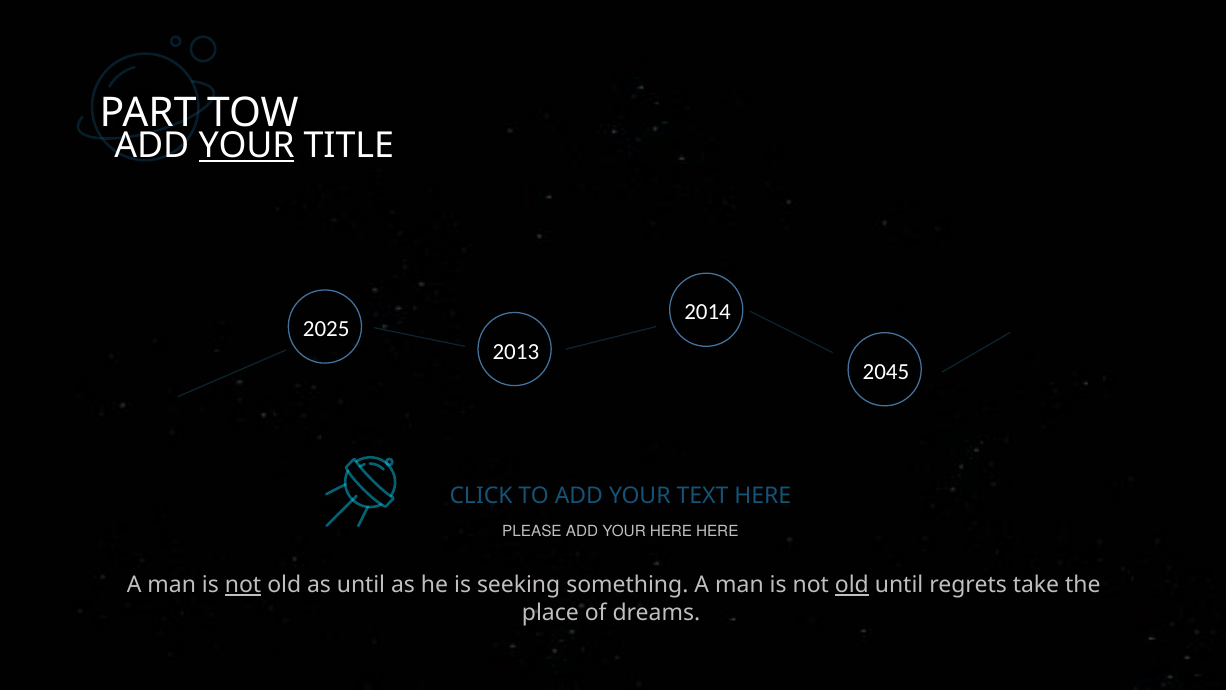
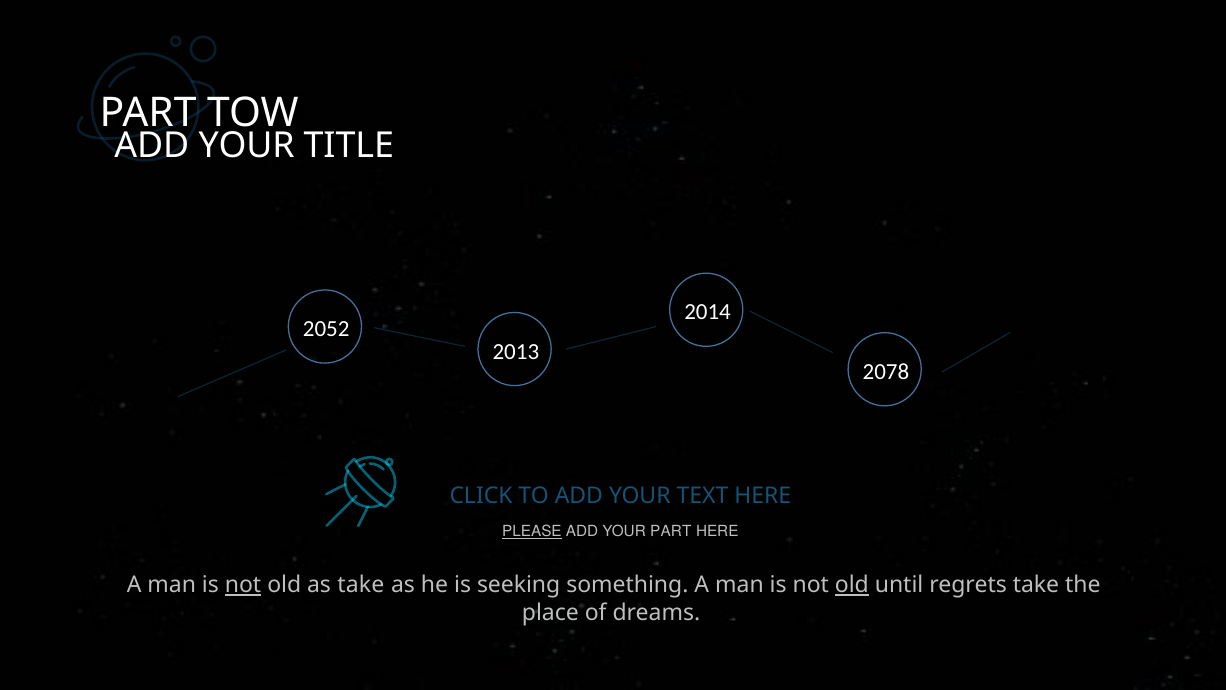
YOUR underline: present -> none (247, 145)
2025: 2025 -> 2052 (326, 329)
2045: 2045 -> 2078 (886, 372)
PLEASE underline: none -> present (532, 531)
YOUR HERE: HERE -> PART (671, 531)
as until: until -> take (361, 585)
